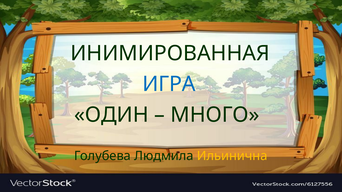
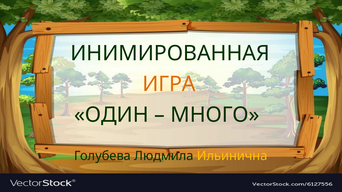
ИГРА colour: blue -> orange (169, 84)
